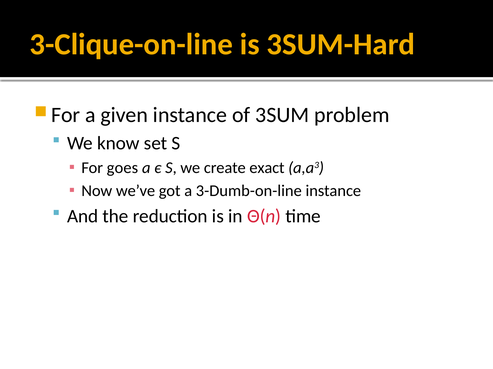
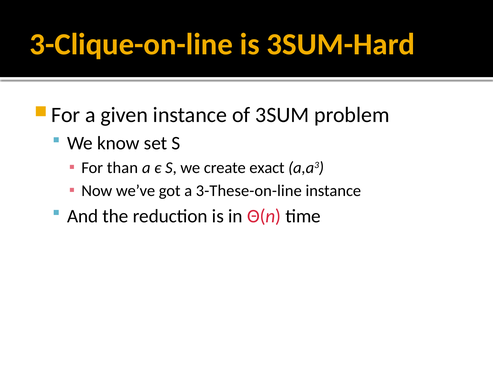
goes: goes -> than (122, 168)
3-Dumb-on-line: 3-Dumb-on-line -> 3-These-on-line (249, 191)
